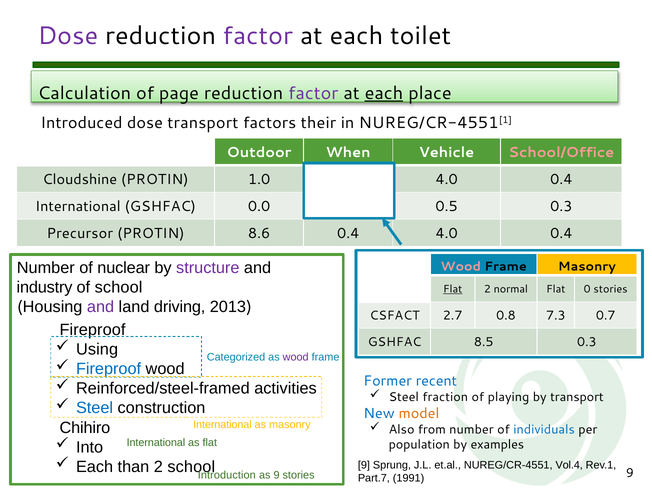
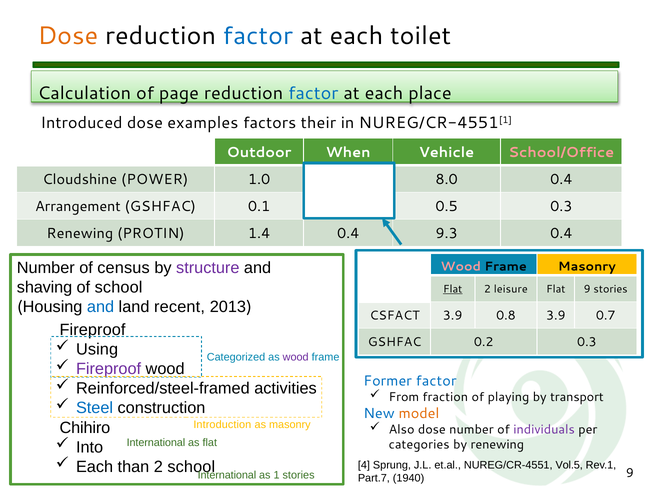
Dose colour: purple -> orange (68, 36)
factor colour: purple -> blue (258, 36)
factor colour: purple -> blue (313, 93)
each underline: present -> none (384, 93)
dose transport: transport -> examples (203, 123)
Cloudshine PROTIN: PROTIN -> POWER (155, 180)
1.0 4.0: 4.0 -> 8.0 (447, 180)
International: International -> Arrangement (78, 206)
0.0: 0.0 -> 0.1 (259, 206)
Precursor: Precursor -> Renewing (80, 233)
8.6: 8.6 -> 1.4 (259, 233)
0.4 4.0: 4.0 -> 9.3 (447, 233)
nuclear: nuclear -> census (124, 268)
industry: industry -> shaving (45, 288)
normal: normal -> leisure (511, 289)
Flat 0: 0 -> 9 (587, 289)
and colour: purple -> blue (101, 307)
driving: driving -> recent (180, 307)
CSFACT 2.7: 2.7 -> 3.9 (453, 316)
0.8 7.3: 7.3 -> 3.9 (556, 316)
8.5: 8.5 -> 0.2 (484, 342)
Fireproof colour: blue -> purple (109, 369)
Former recent: recent -> factor (436, 381)
Steel: Steel -> From (404, 397)
International: International -> Introduction (222, 425)
Also from: from -> dose (432, 430)
individuals colour: blue -> purple (544, 430)
population: population -> categories (419, 445)
by examples: examples -> renewing (497, 445)
9: 9 -> 4 (364, 465)
Vol.4: Vol.4 -> Vol.5 (569, 465)
Introduction: Introduction -> International (227, 475)
as 9: 9 -> 1 (277, 475)
1991: 1991 -> 1940 (409, 478)
